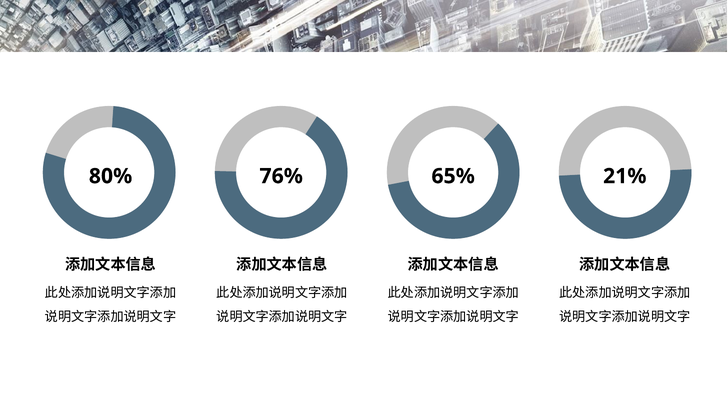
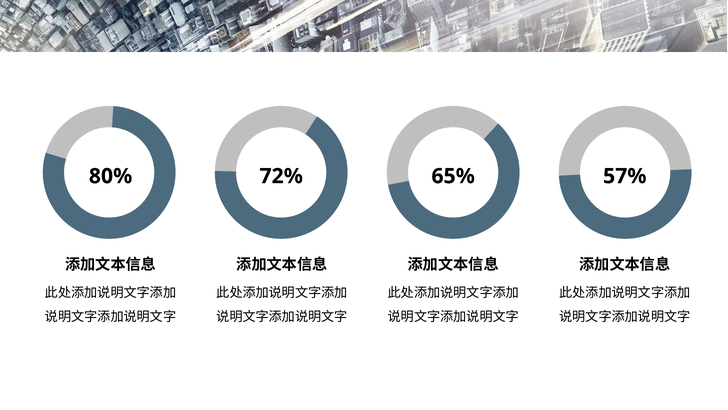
76%: 76% -> 72% (281, 176)
21%: 21% -> 57% (625, 176)
